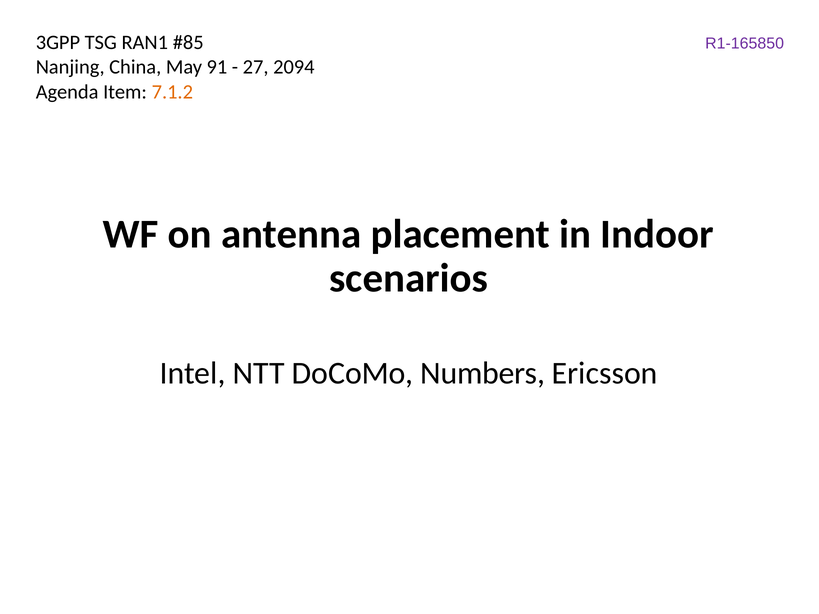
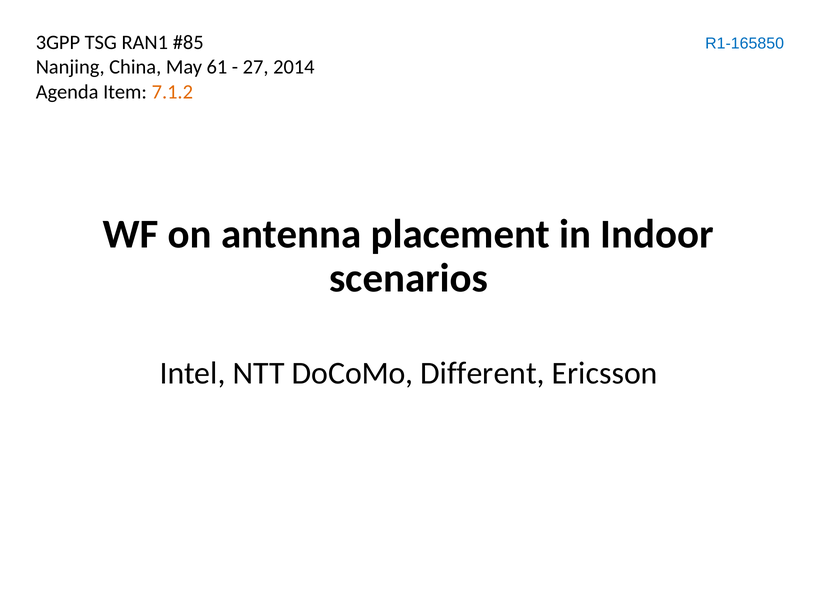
R1-165850 colour: purple -> blue (745, 44)
91: 91 -> 61 (217, 67)
2094: 2094 -> 2014 (294, 67)
Numbers: Numbers -> Different (482, 374)
